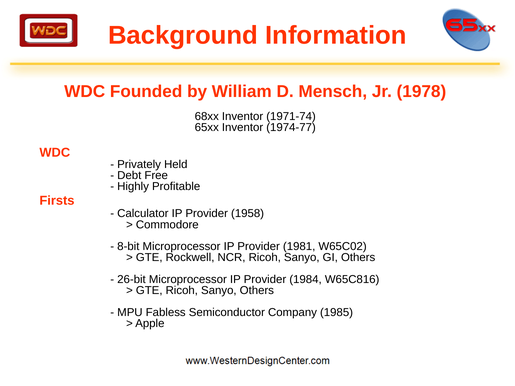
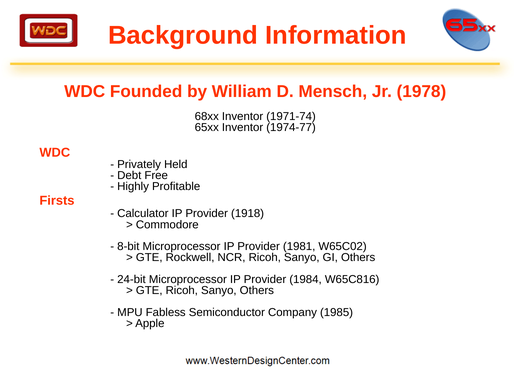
1958: 1958 -> 1918 (248, 213)
26-bit: 26-bit -> 24-bit (131, 280)
